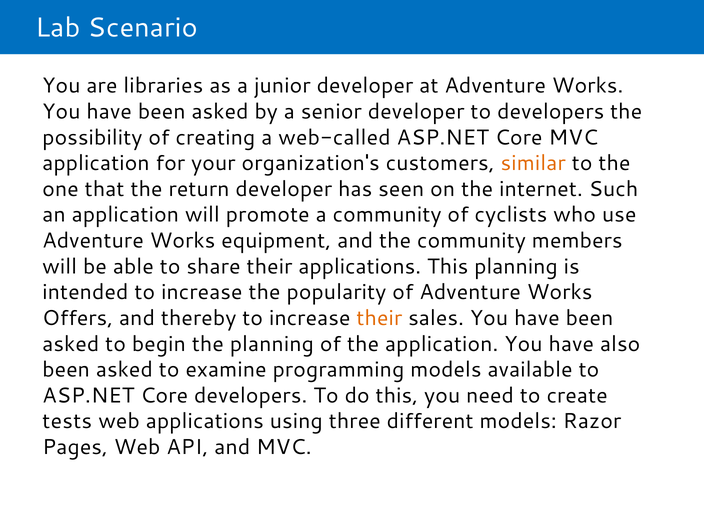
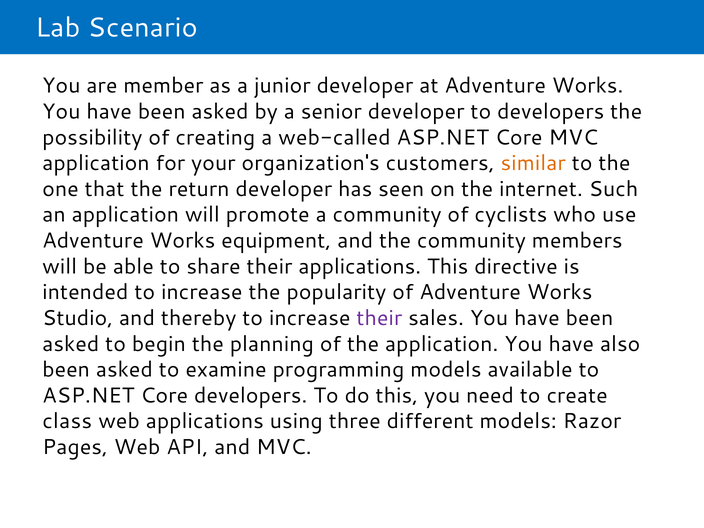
libraries: libraries -> member (163, 86)
This planning: planning -> directive (516, 266)
Offers: Offers -> Studio (78, 318)
their colour: orange -> purple (379, 318)
tests: tests -> class (67, 421)
